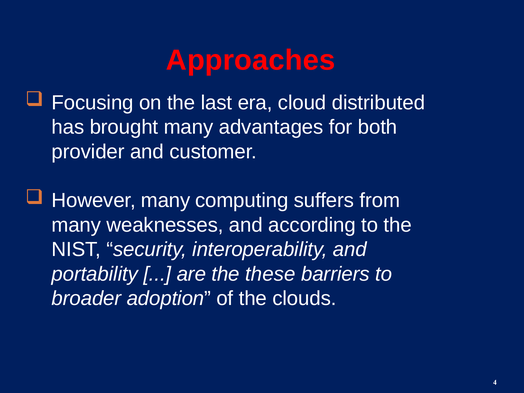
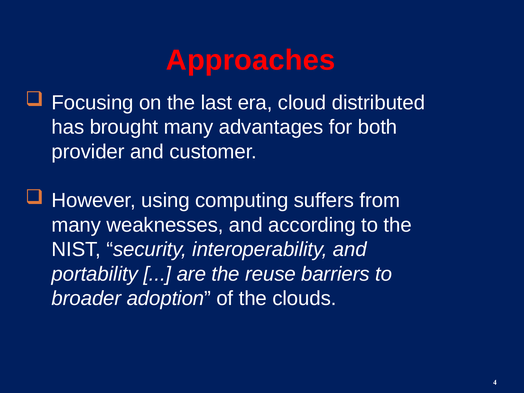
However many: many -> using (166, 201)
these: these -> reuse (270, 274)
